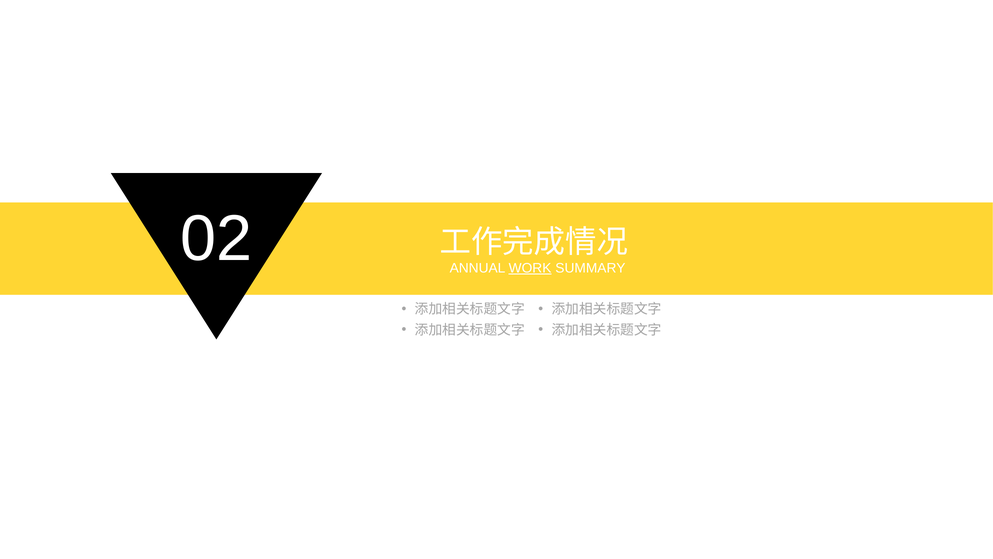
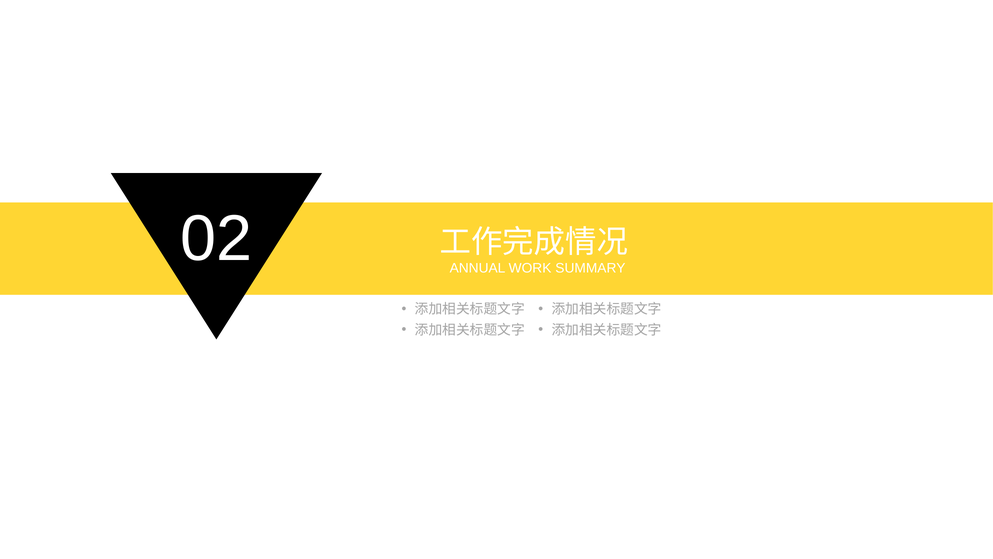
WORK underline: present -> none (530, 268)
